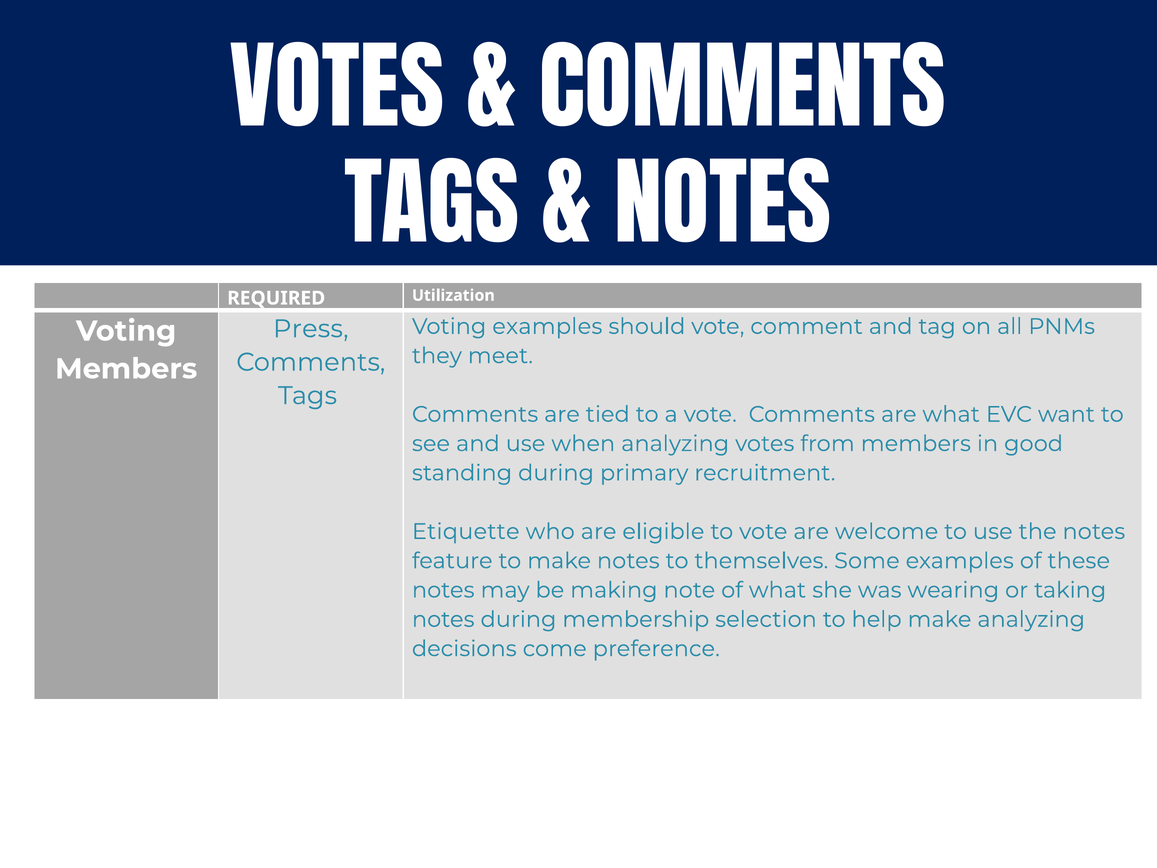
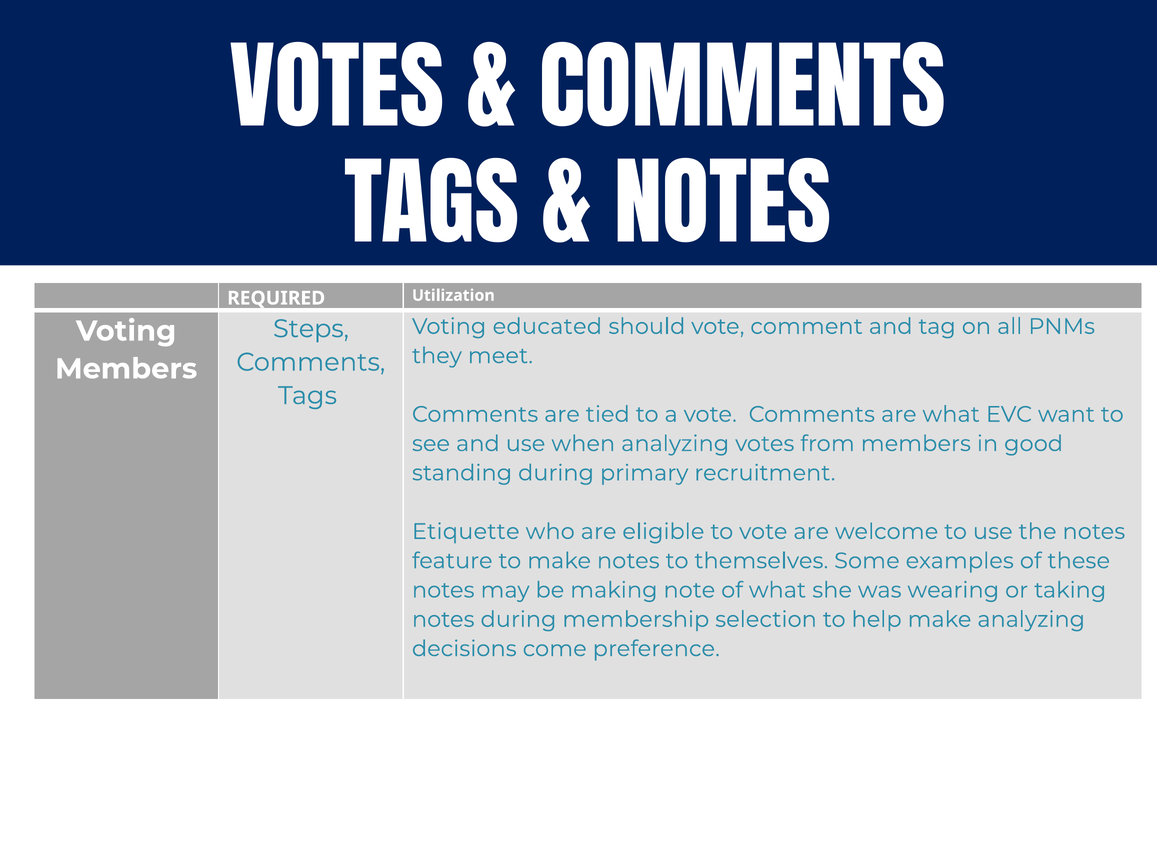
Voting examples: examples -> educated (547, 326)
Press: Press -> Steps (311, 329)
